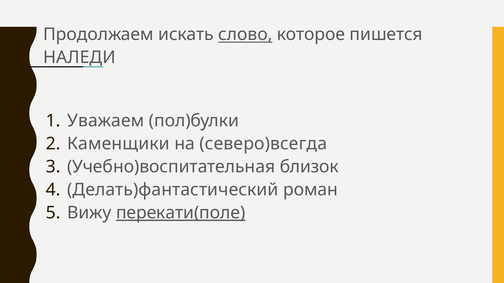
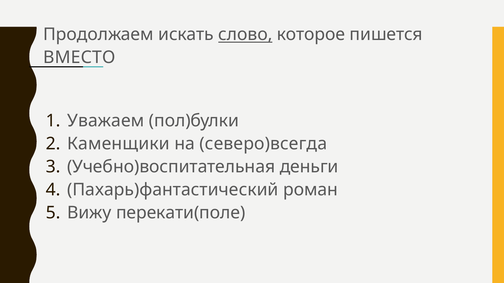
НАЛЕДИ: НАЛЕДИ -> ВМЕСТО (79, 58)
близок: близок -> деньги (309, 167)
Делать)фантастический: Делать)фантастический -> Пахарь)фантастический (173, 190)
перекати(поле underline: present -> none (181, 213)
